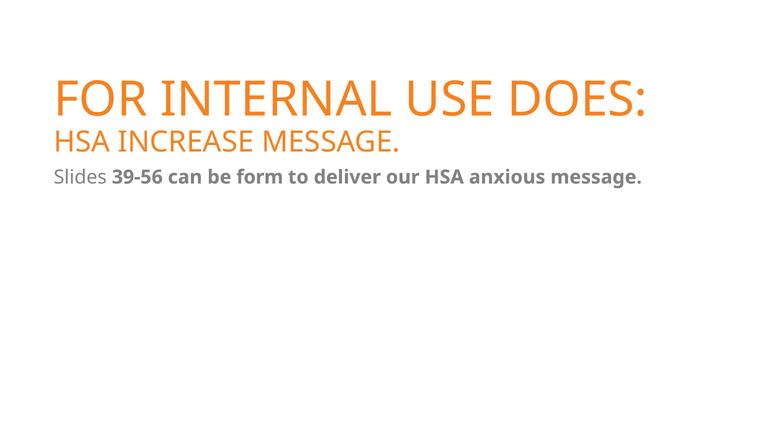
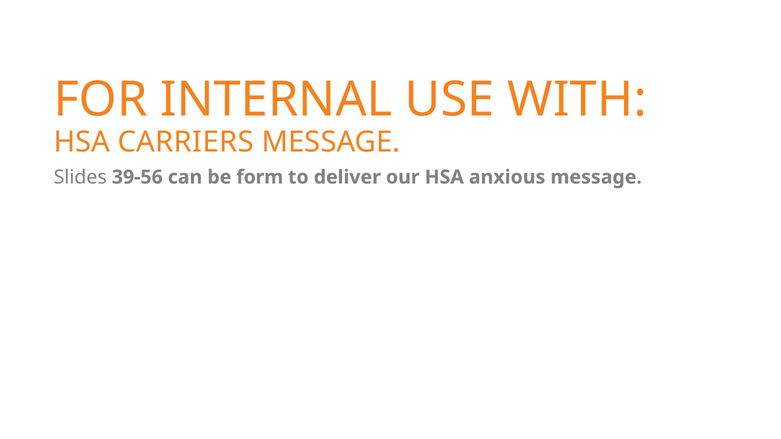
DOES: DOES -> WITH (577, 100)
INCREASE: INCREASE -> CARRIERS (186, 142)
